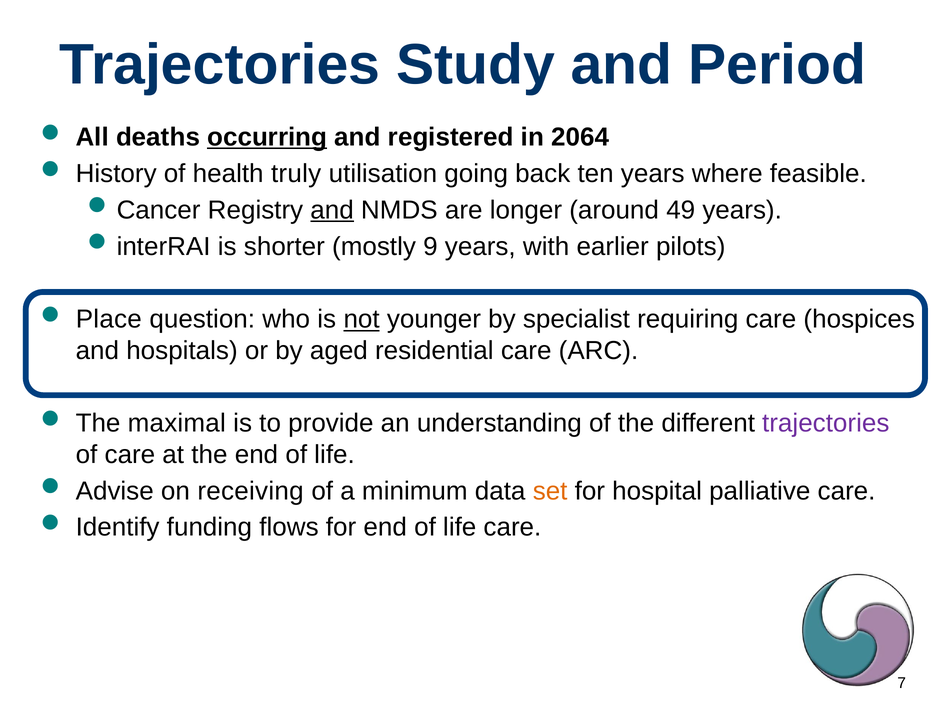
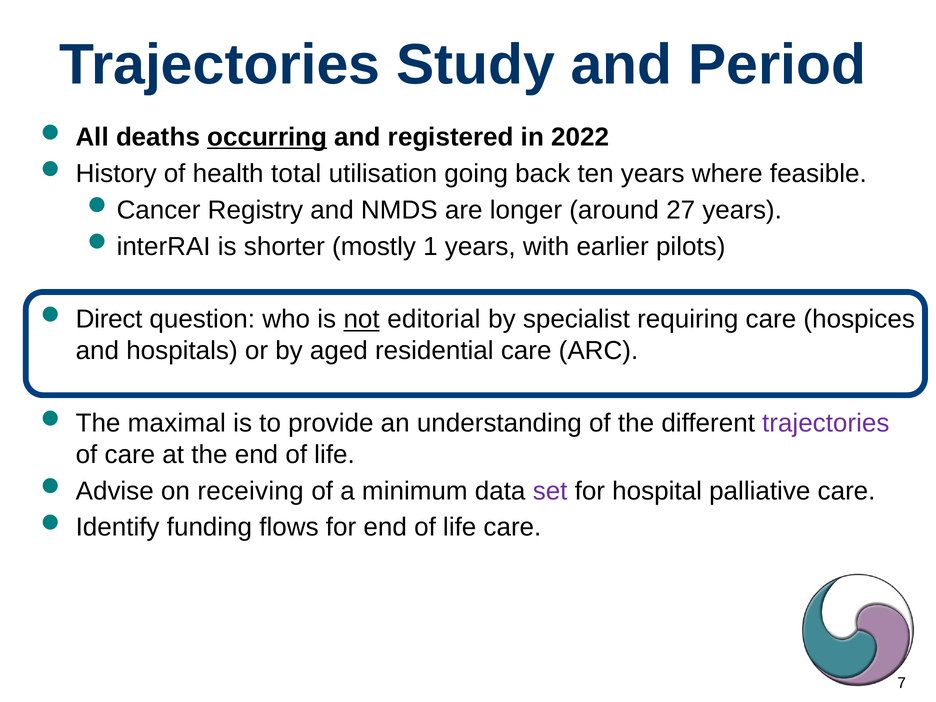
2064: 2064 -> 2022 (580, 137)
truly: truly -> total (296, 174)
and underline: present -> none (332, 210)
49: 49 -> 27 (681, 210)
9: 9 -> 1 (430, 246)
Place: Place -> Direct (109, 319)
younger: younger -> editorial (434, 319)
set colour: orange -> purple (550, 491)
